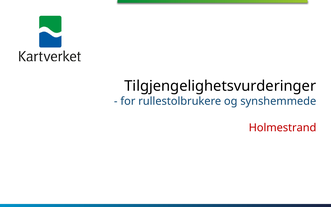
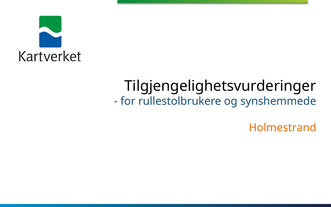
Holmestrand colour: red -> orange (283, 128)
